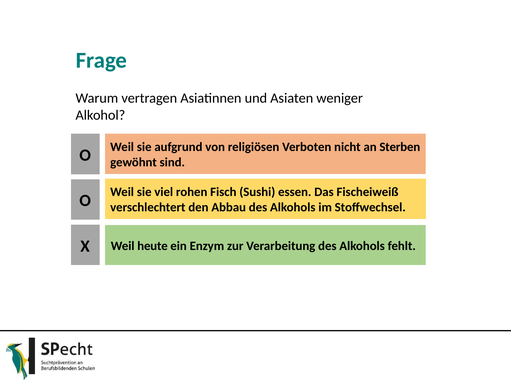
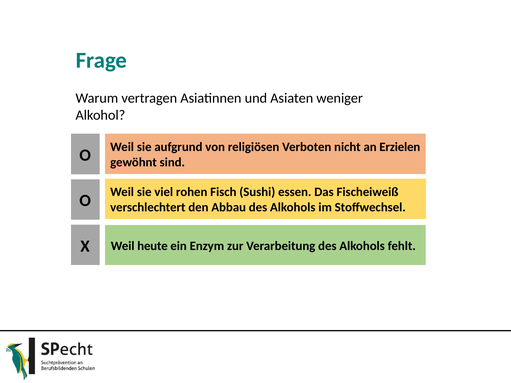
Sterben: Sterben -> Erzielen (400, 147)
